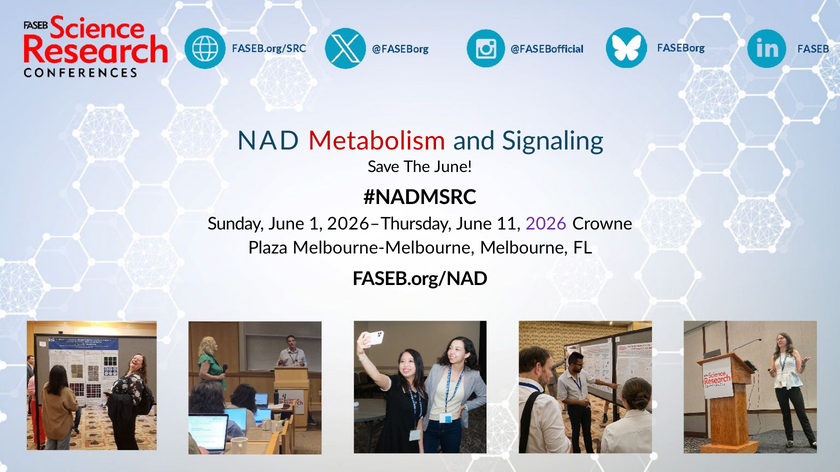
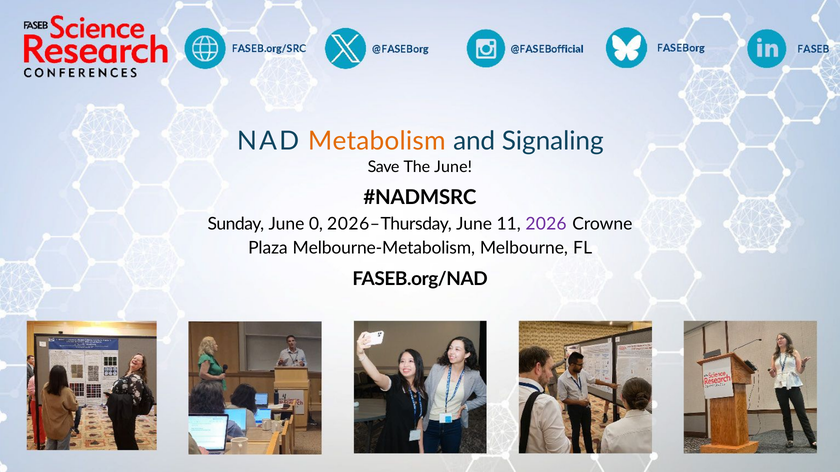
Metabolism colour: red -> orange (377, 141)
1: 1 -> 0 (316, 224)
Melbourne-Melbourne: Melbourne-Melbourne -> Melbourne-Metabolism (384, 248)
